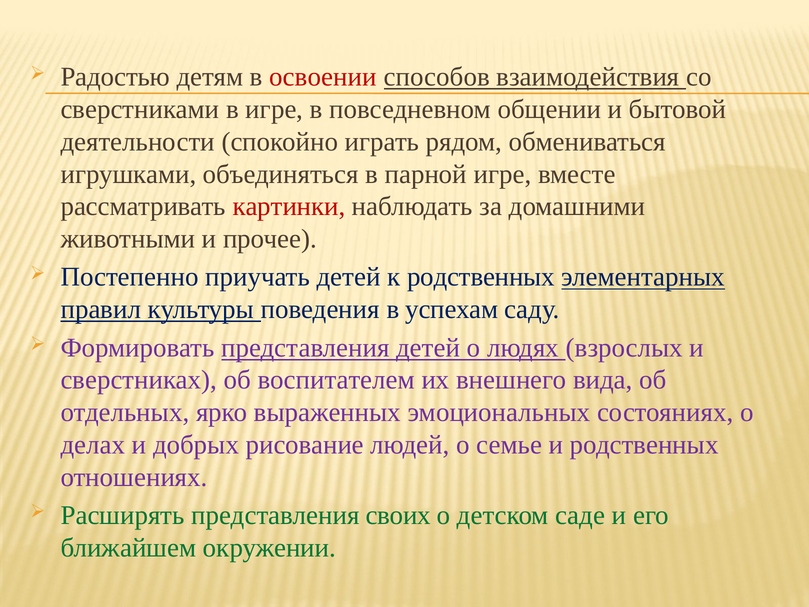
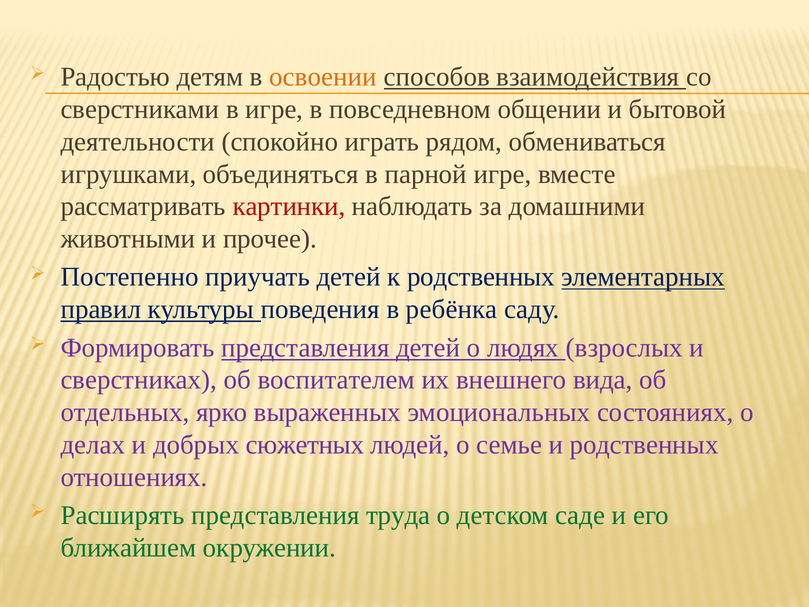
освоении colour: red -> orange (323, 77)
успехам: успехам -> ребёнка (452, 309)
рисование: рисование -> сюжетных (305, 445)
своих: своих -> труда (398, 515)
